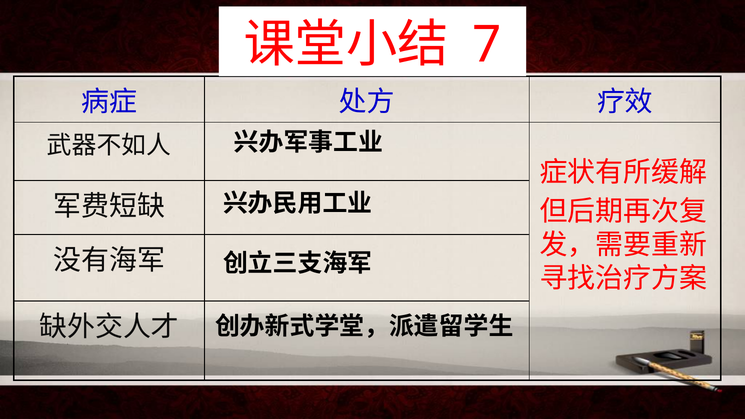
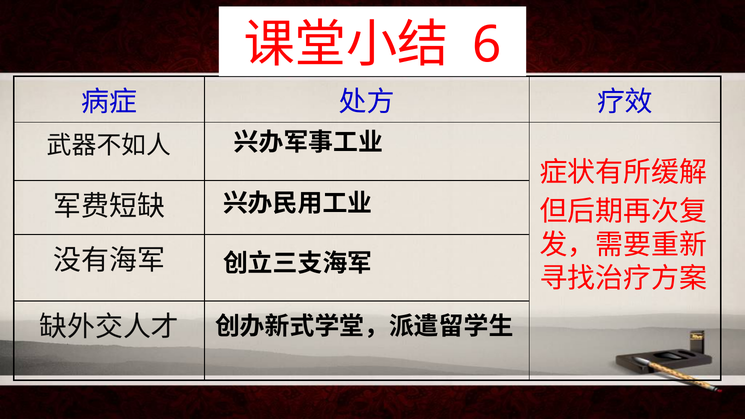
7: 7 -> 6 (487, 45)
